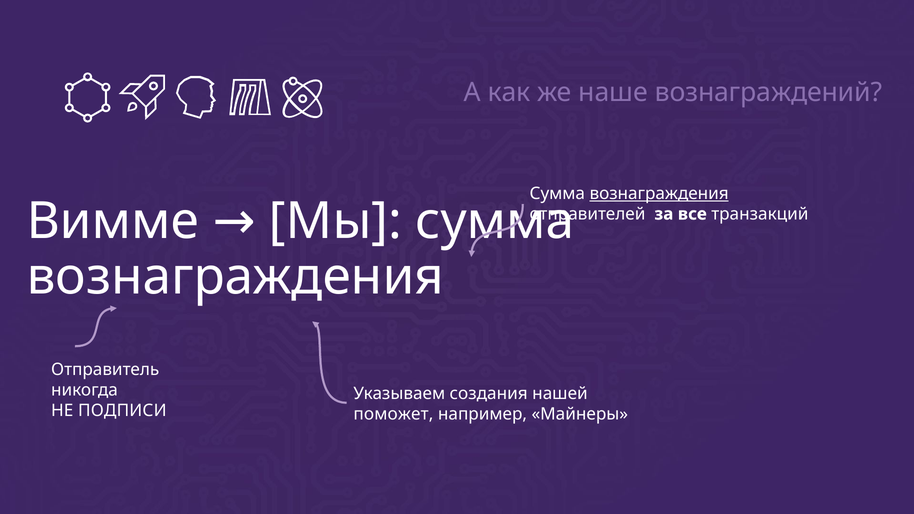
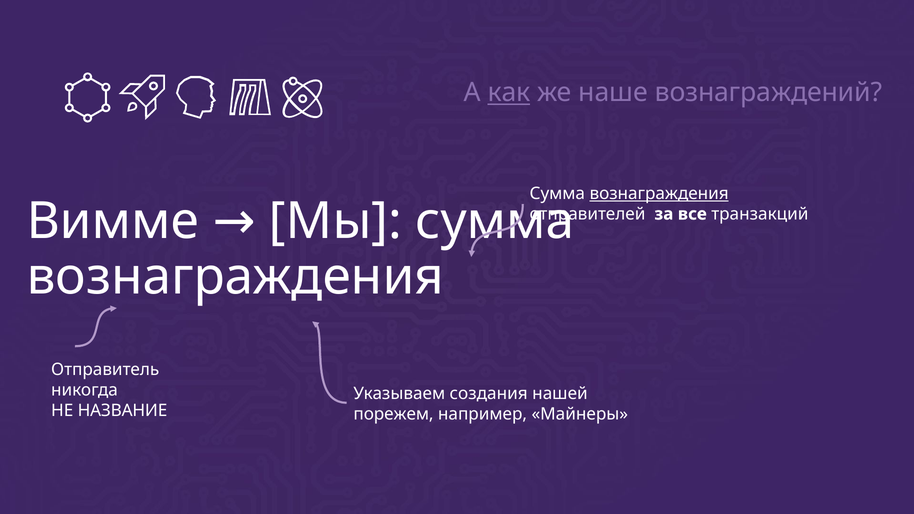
как underline: none -> present (509, 93)
ПОДПИСИ: ПОДПИСИ -> НАЗВАНИЕ (122, 411)
поможет: поможет -> порежем (394, 414)
